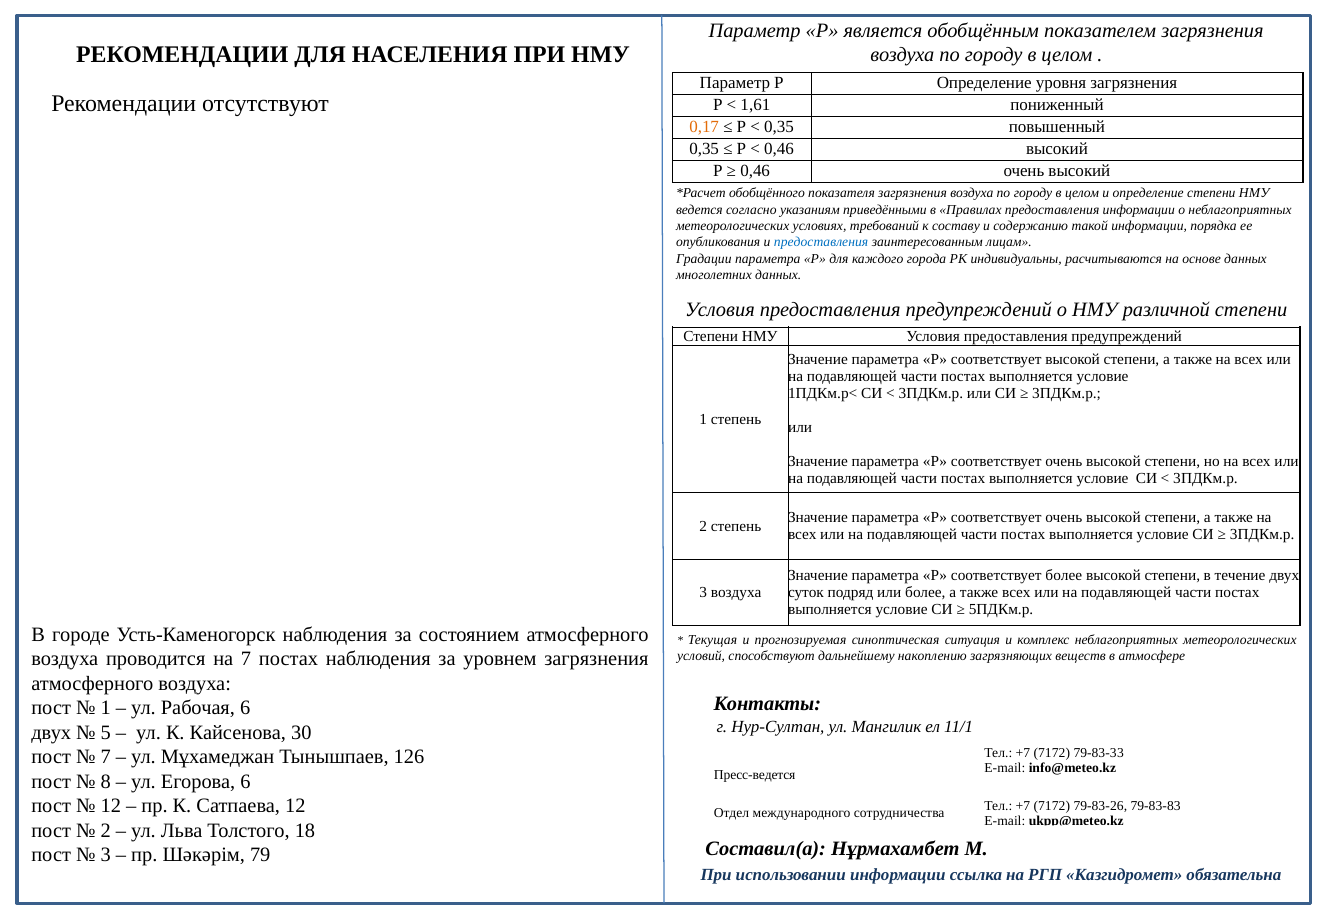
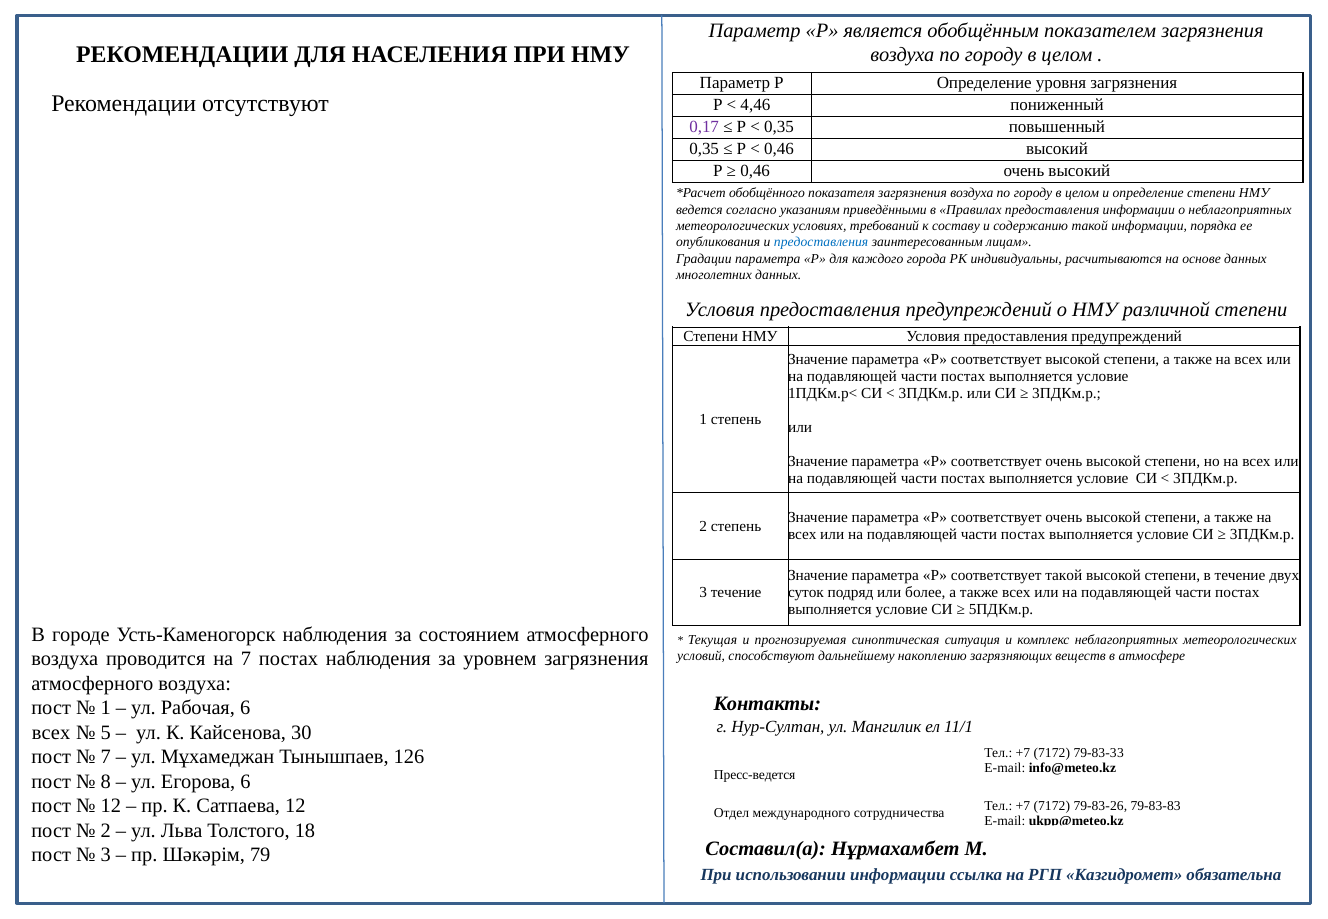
1,61: 1,61 -> 4,46 (755, 105)
0,17 colour: orange -> purple (704, 127)
соответствует более: более -> такой (1064, 576)
3 воздуха: воздуха -> течение (736, 593)
двух: двух -> всех (51, 733)
